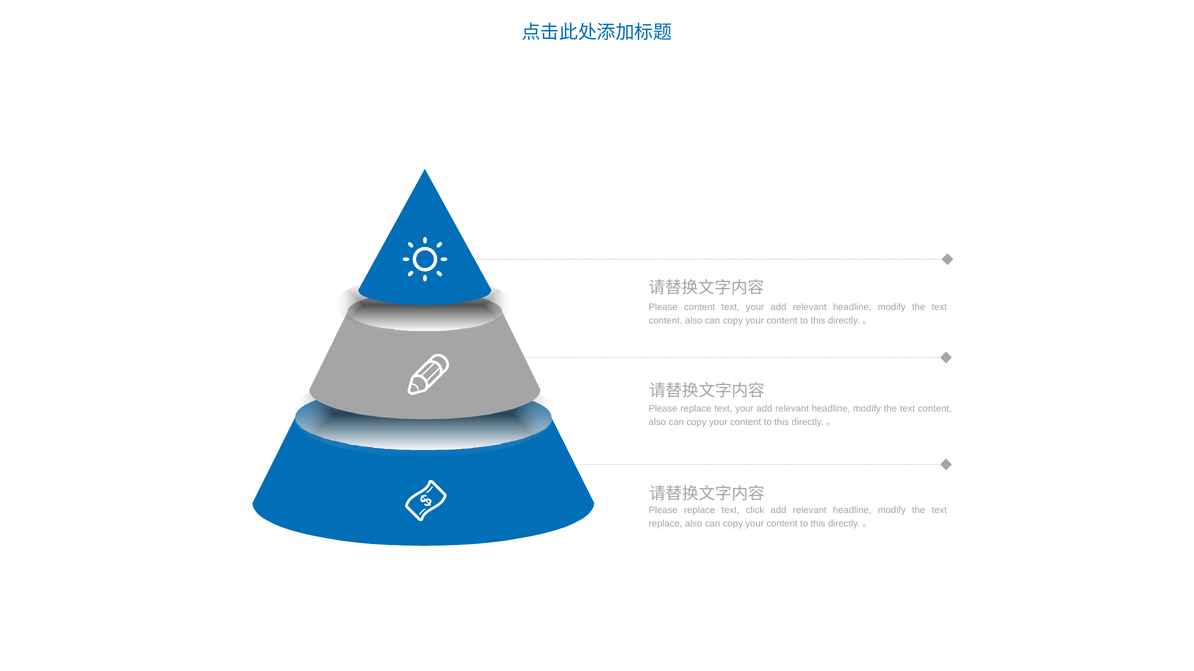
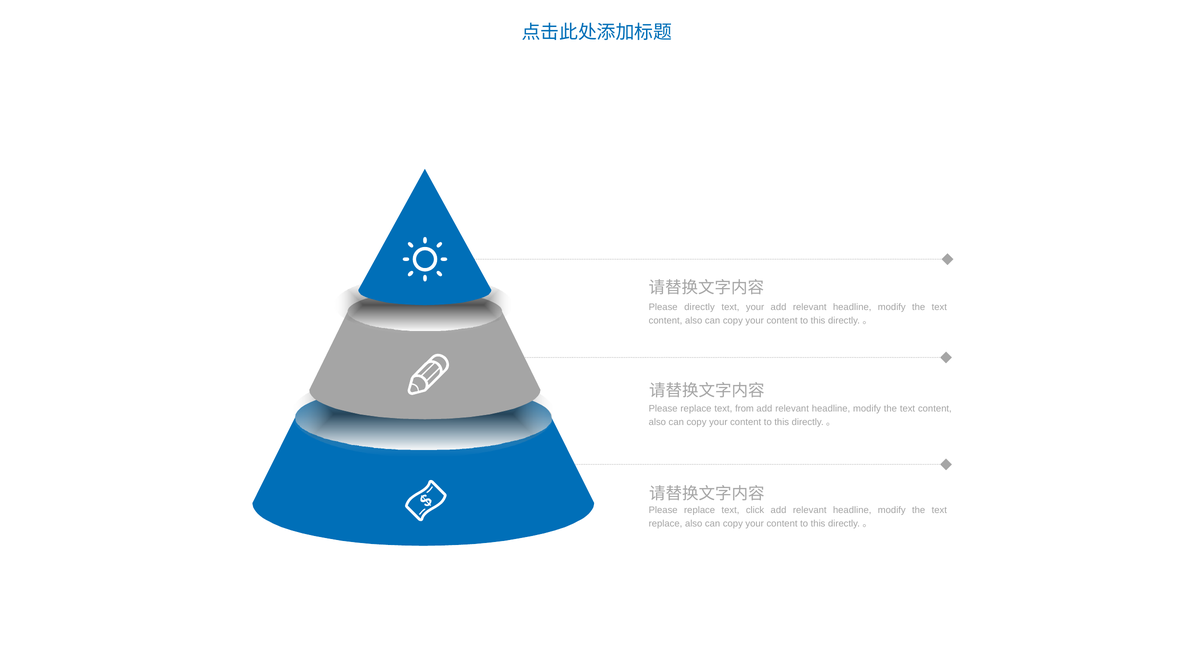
Please content: content -> directly (700, 307)
replace text your: your -> from (744, 409)
